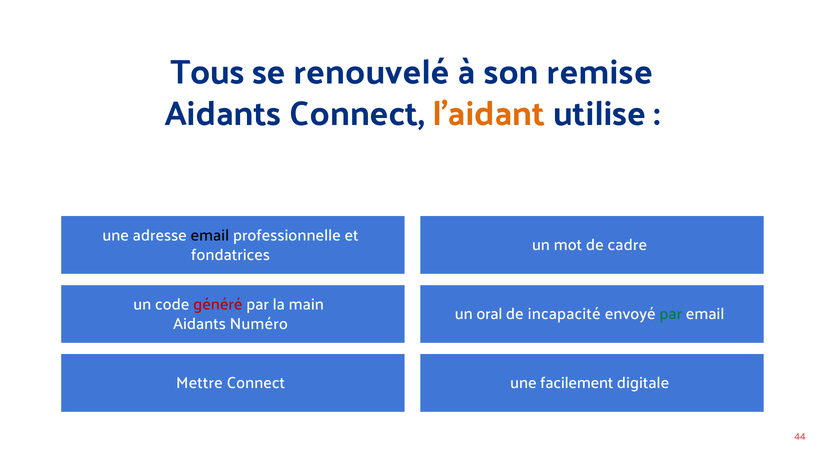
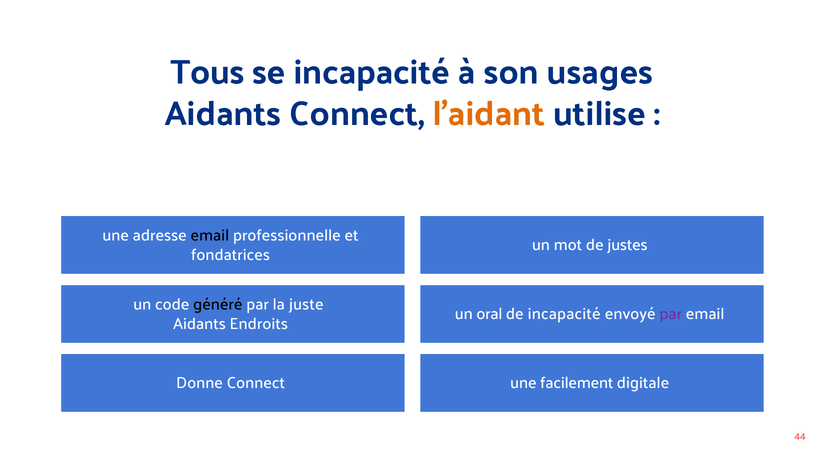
se renouvelé: renouvelé -> incapacité (372, 73)
remise: remise -> usages (600, 73)
cadre: cadre -> justes (628, 245)
généré colour: red -> black (218, 305)
main: main -> juste (306, 305)
par colour: green -> purple (671, 314)
Numéro: Numéro -> Endroits (259, 324)
Mettre: Mettre -> Donne (199, 383)
